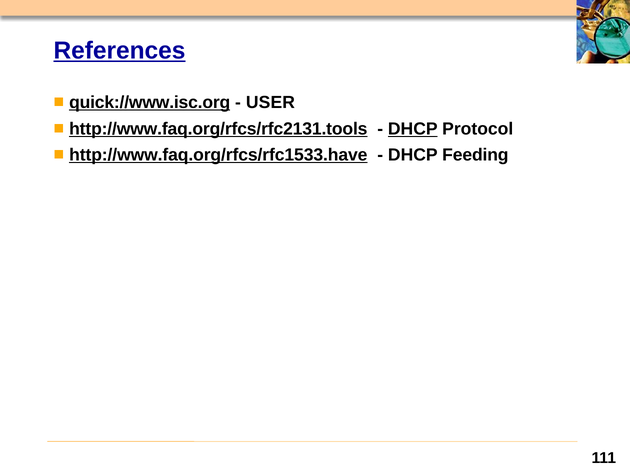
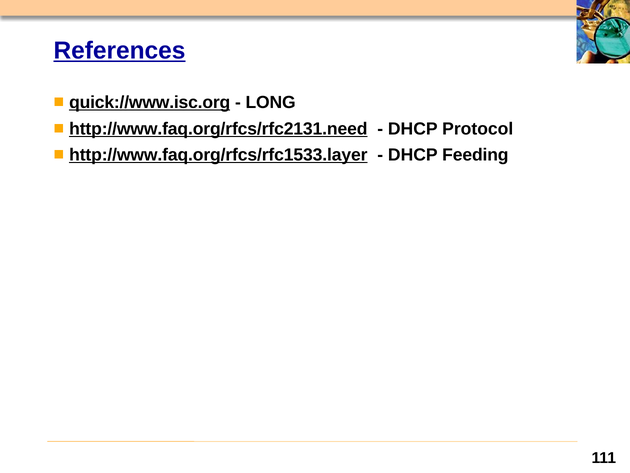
USER: USER -> LONG (271, 102)
http://www.faq.org/rfcs/rfc2131.tools: http://www.faq.org/rfcs/rfc2131.tools -> http://www.faq.org/rfcs/rfc2131.need (218, 129)
DHCP underline: present -> none (413, 129)
http://www.faq.org/rfcs/rfc1533.have: http://www.faq.org/rfcs/rfc1533.have -> http://www.faq.org/rfcs/rfc1533.layer (218, 155)
